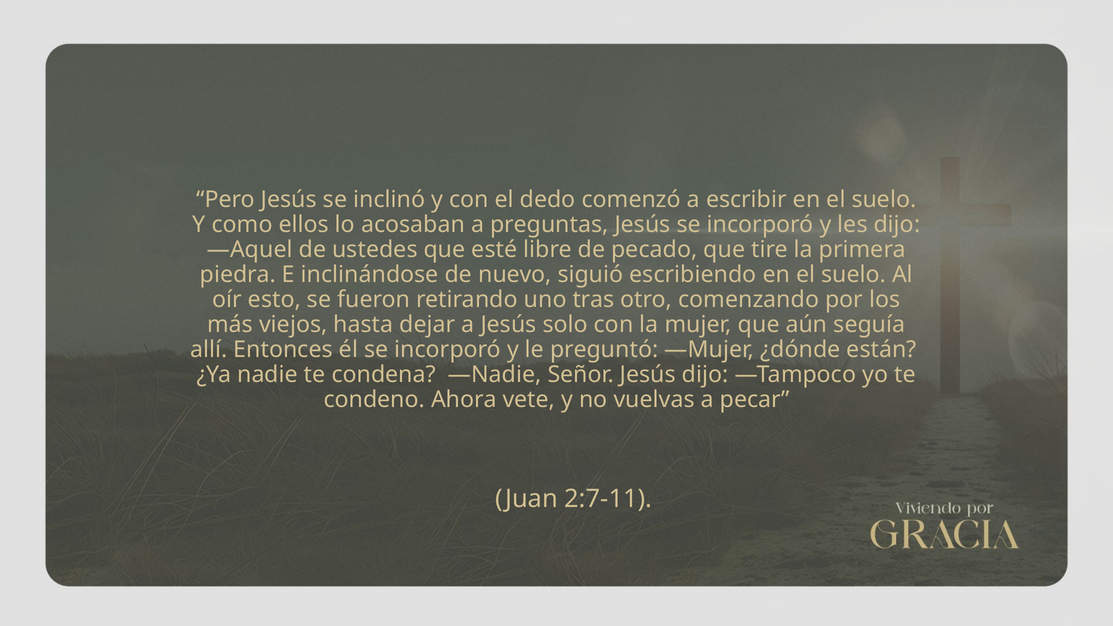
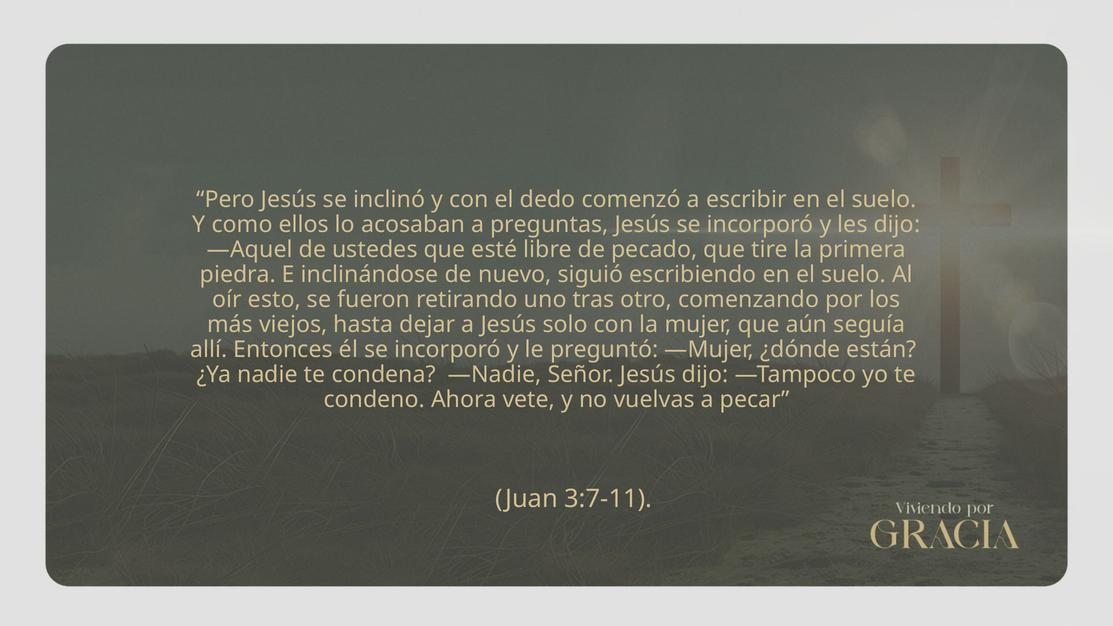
2:7-11: 2:7-11 -> 3:7-11 (608, 499)
